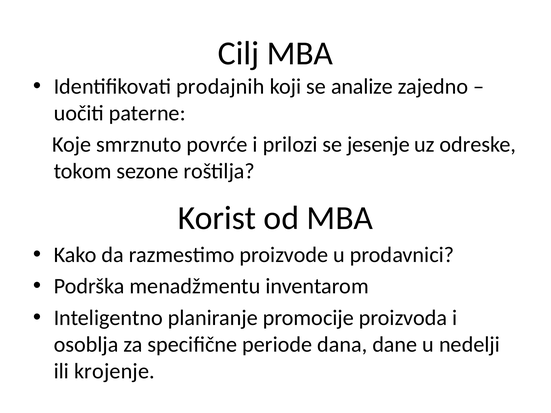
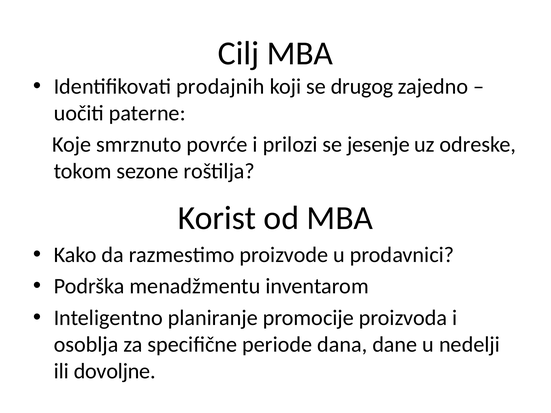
analize: analize -> drugog (362, 86)
krojenje: krojenje -> dovoljne (115, 371)
